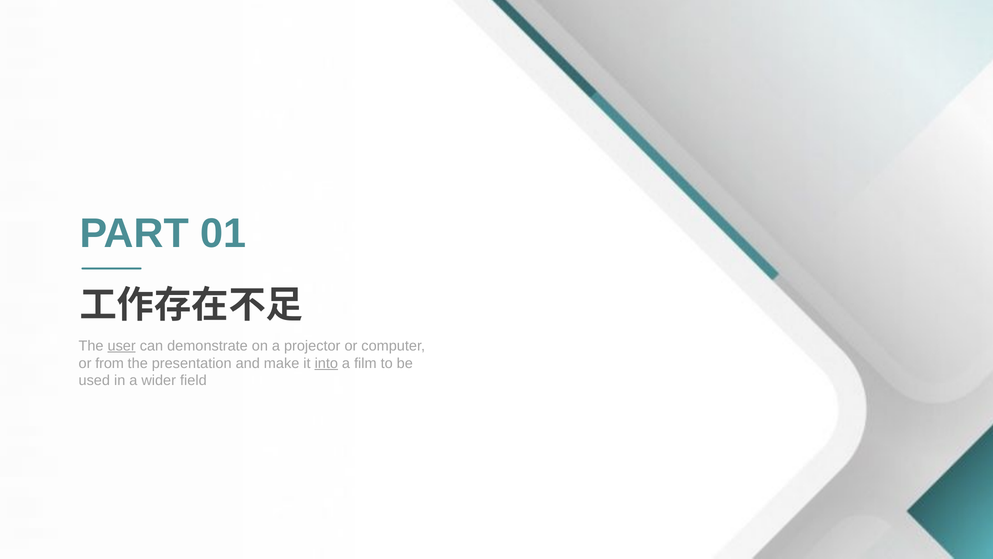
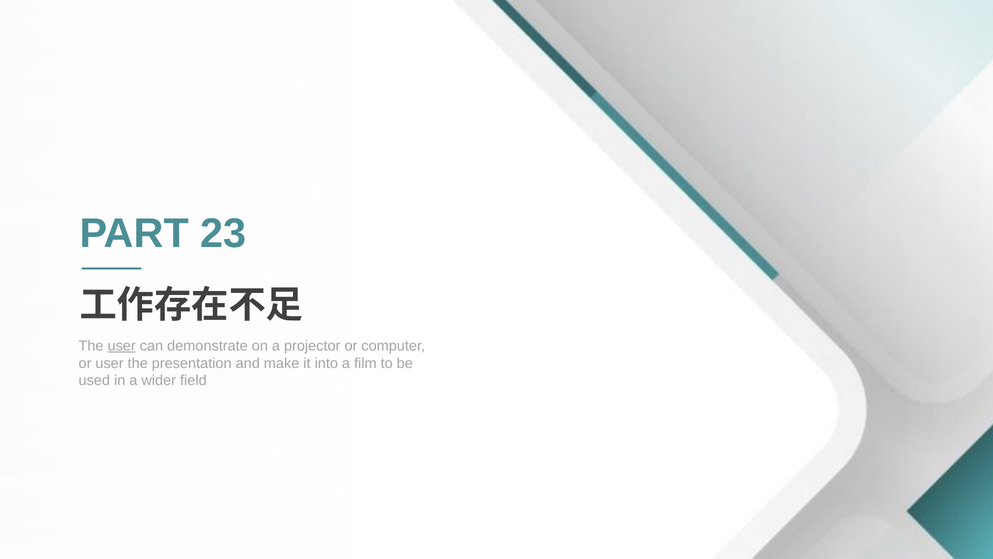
01: 01 -> 23 (223, 234)
or from: from -> user (110, 363)
into underline: present -> none (326, 363)
